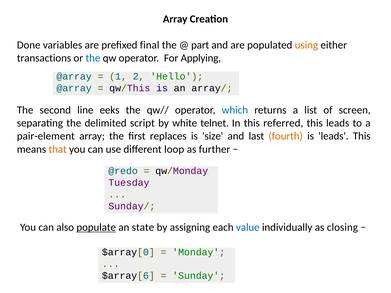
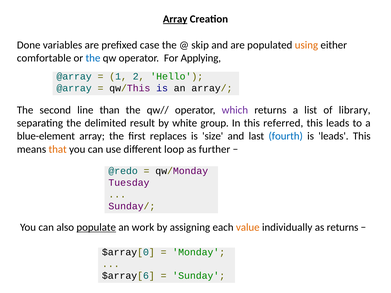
Array underline: none -> present (175, 19)
final: final -> case (150, 45)
part: part -> skip (200, 45)
transactions: transactions -> comfortable (44, 58)
eeks: eeks -> than (110, 110)
which colour: blue -> purple (235, 110)
screen: screen -> library (355, 110)
script: script -> result (142, 123)
telnet: telnet -> group (215, 123)
pair-element: pair-element -> blue-element (46, 136)
fourth colour: orange -> blue (286, 136)
state: state -> work (143, 228)
value colour: blue -> orange (248, 228)
as closing: closing -> returns (343, 228)
